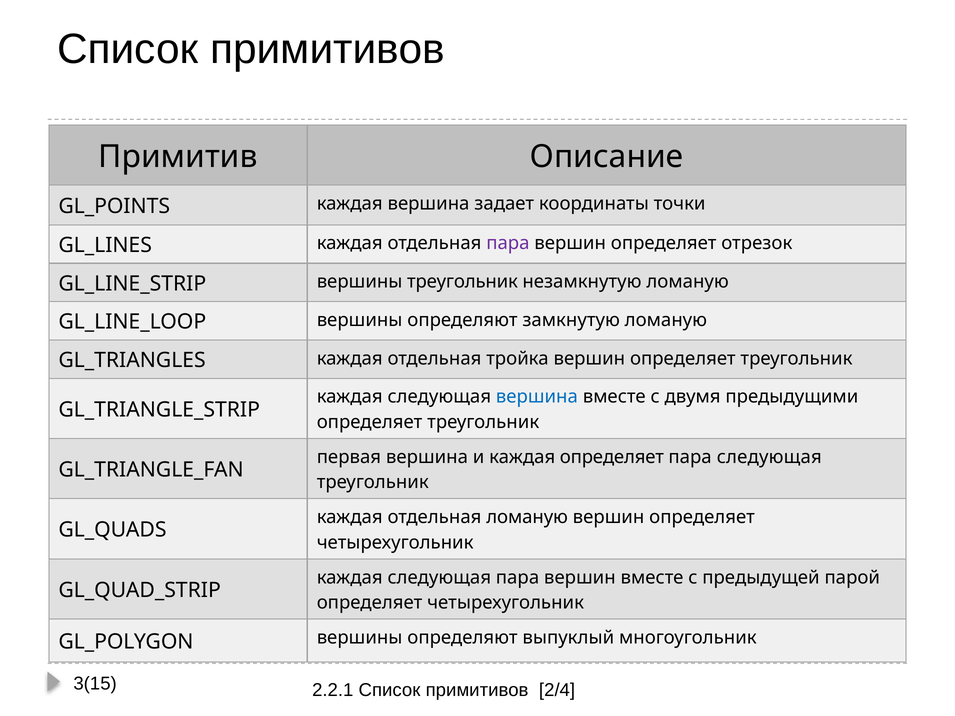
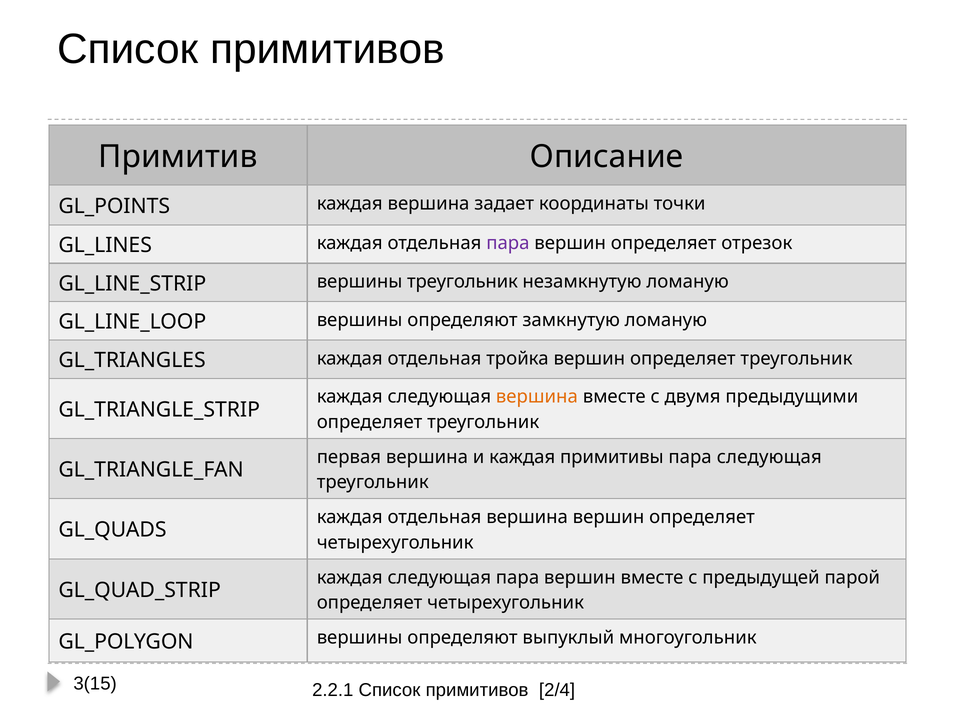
вершина colour: blue -> orange (537, 397)
каждая определяет: определяет -> примитивы (612, 457)
отдельная ломаную: ломаную -> вершина (527, 517)
